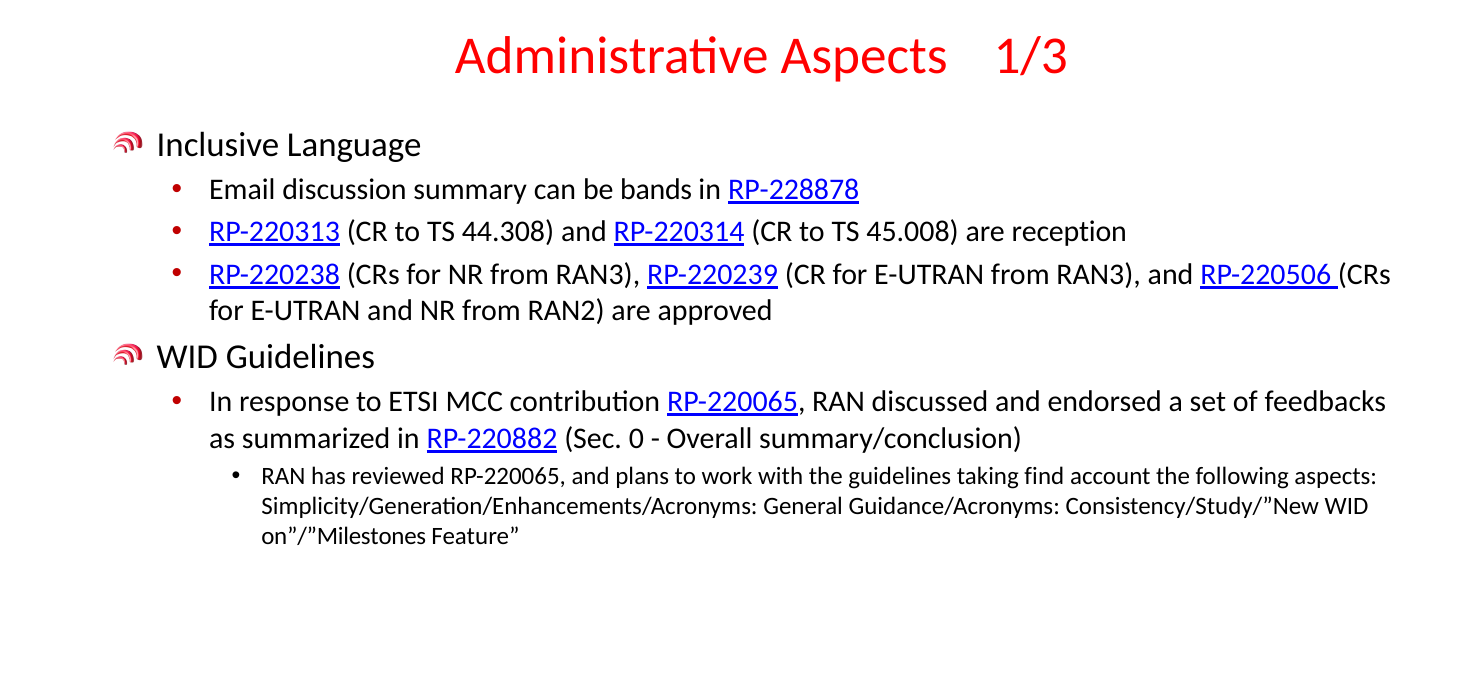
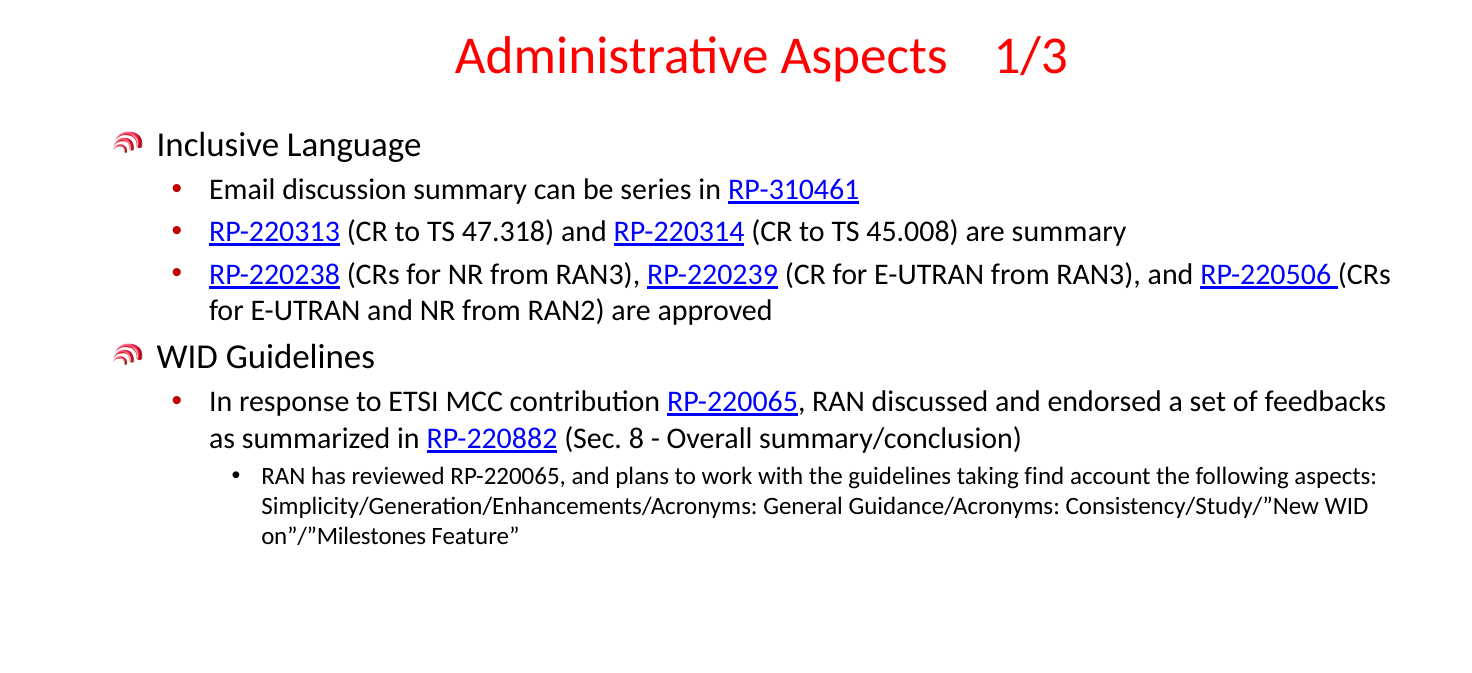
bands: bands -> series (656, 190)
RP-228878: RP-228878 -> RP-310461 (794, 190)
44.308: 44.308 -> 47.318 (508, 232)
are reception: reception -> summary (1069, 232)
0: 0 -> 8 (636, 438)
